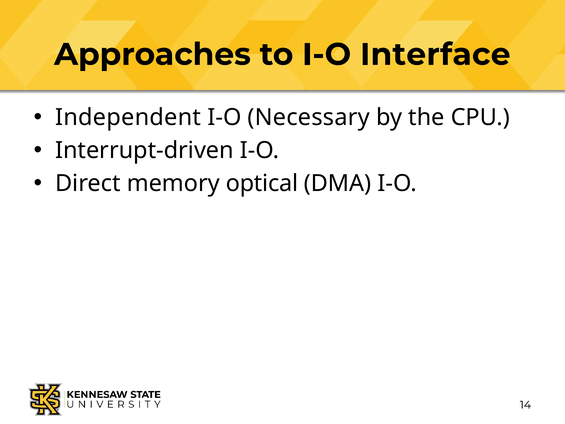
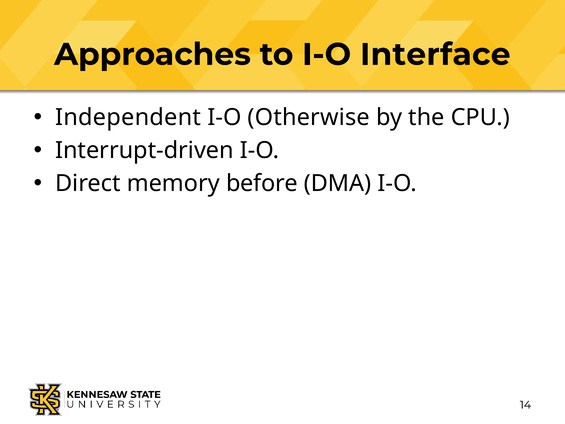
Necessary: Necessary -> Otherwise (309, 117)
optical: optical -> before (262, 183)
